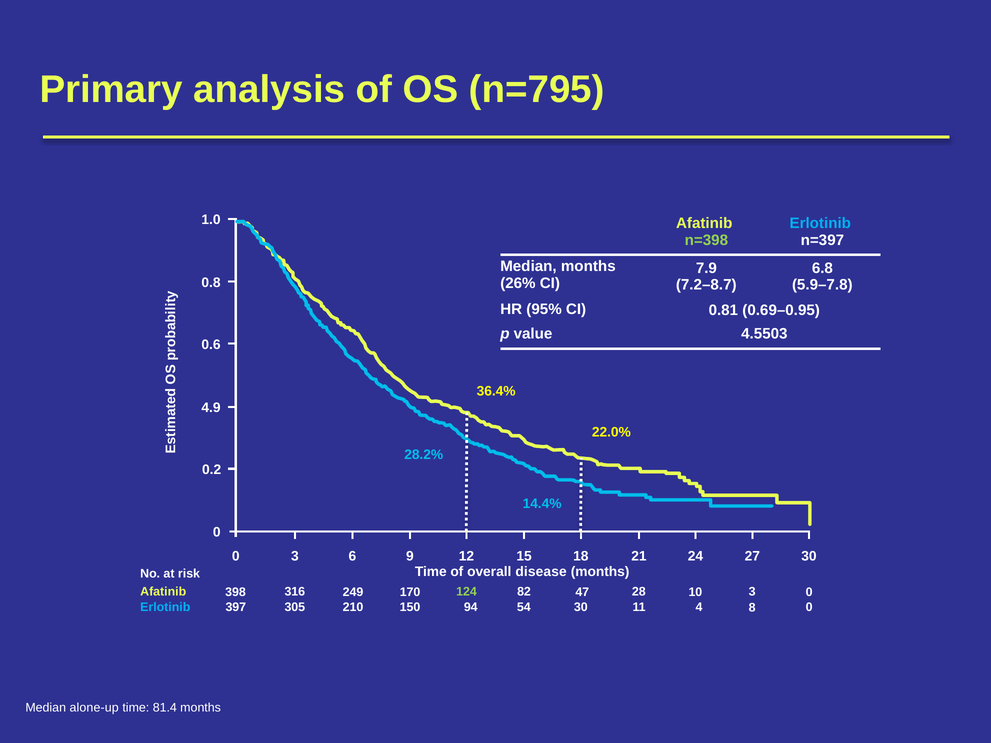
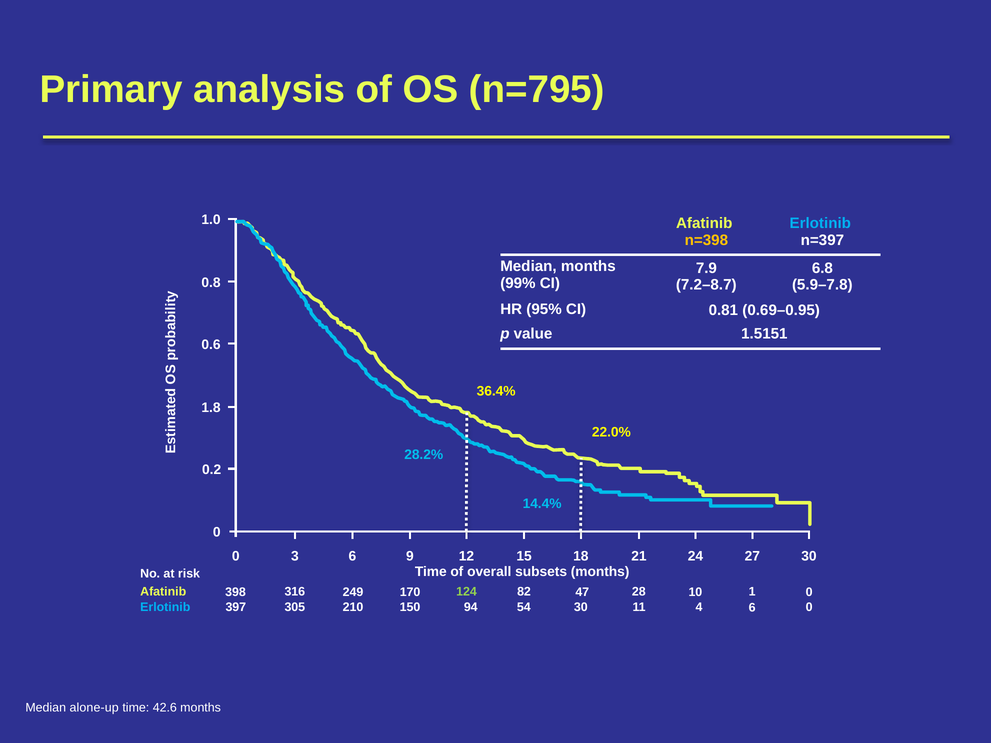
n=398 colour: light green -> yellow (706, 240)
26%: 26% -> 99% (518, 283)
4.5503: 4.5503 -> 1.5151 (764, 334)
4.9: 4.9 -> 1.8 (211, 408)
disease: disease -> subsets (541, 572)
10 3: 3 -> 1 (752, 592)
4 8: 8 -> 6 (752, 608)
81.4: 81.4 -> 42.6 (165, 708)
